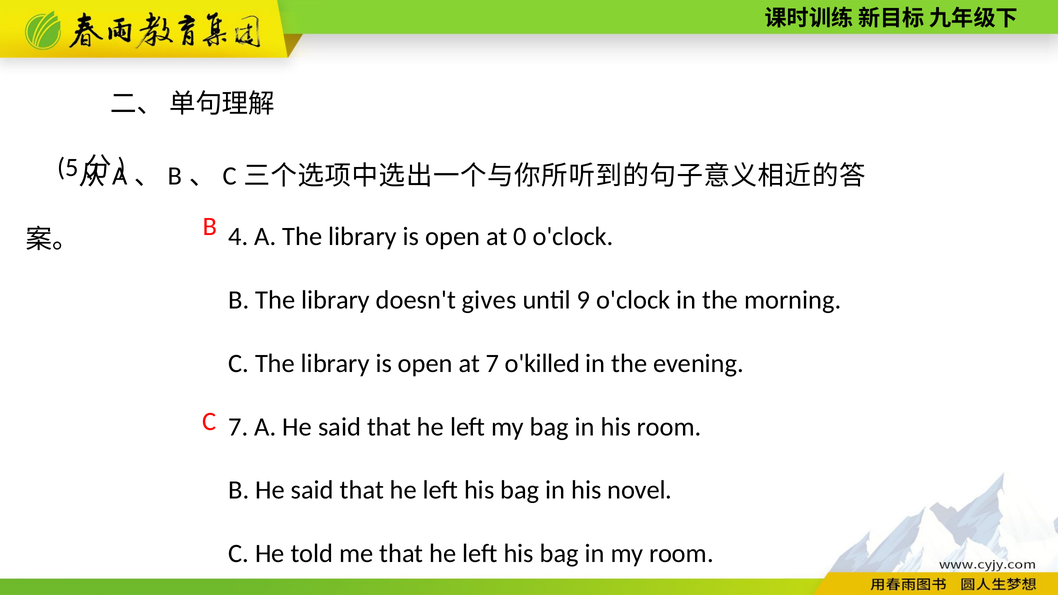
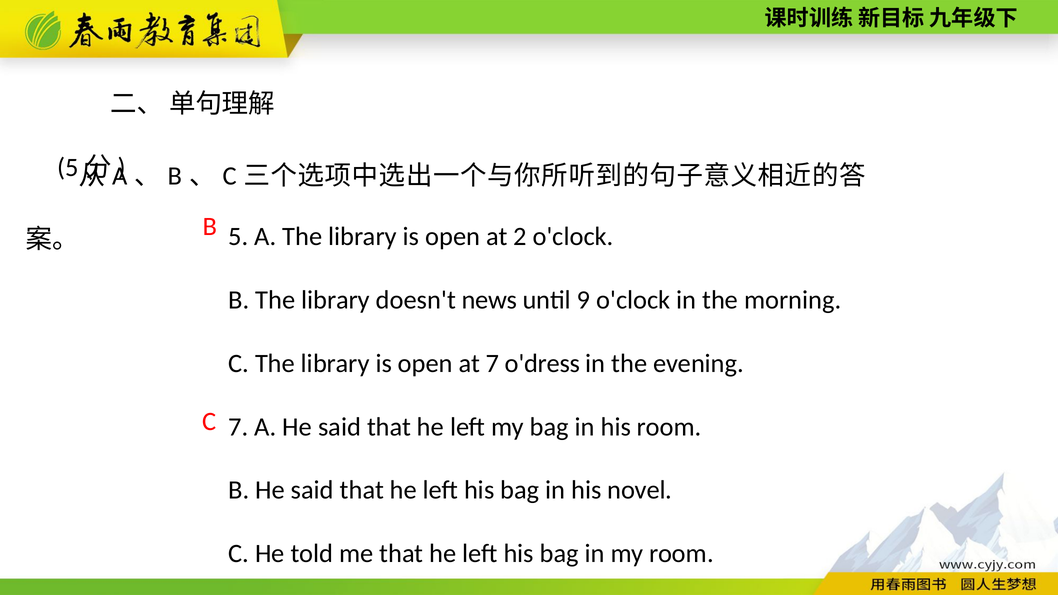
4: 4 -> 5 (238, 236)
0: 0 -> 2 (520, 236)
gives: gives -> news (489, 300)
o'killed: o'killed -> o'dress (542, 363)
